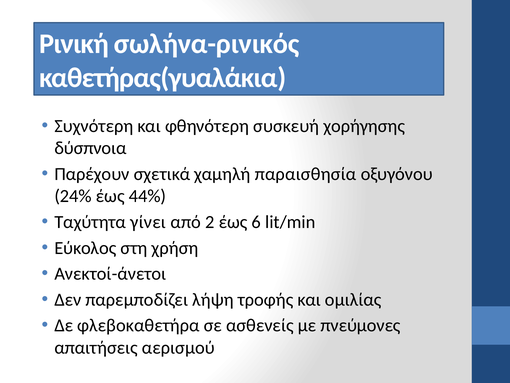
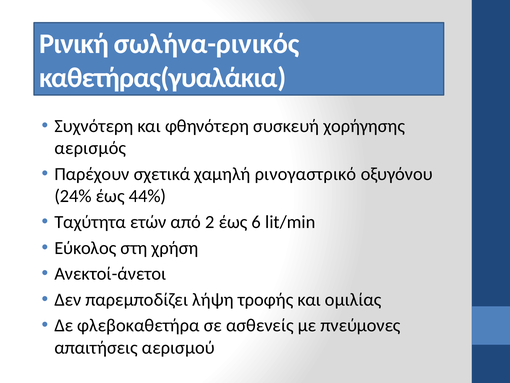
δύσπνοια: δύσπνοια -> αερισμός (90, 148)
παραισθησία: παραισθησία -> ρινογαστρικό (306, 174)
γίνει: γίνει -> ετών (148, 222)
